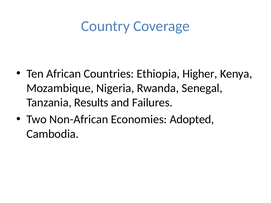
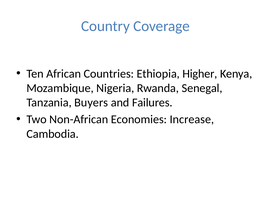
Results: Results -> Buyers (91, 103)
Adopted: Adopted -> Increase (192, 120)
